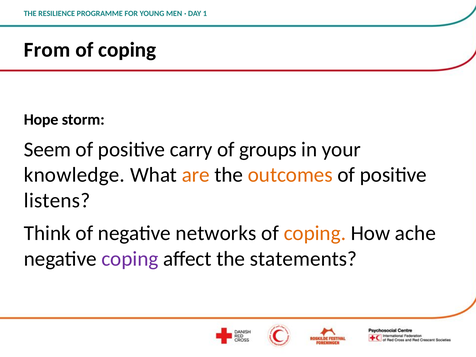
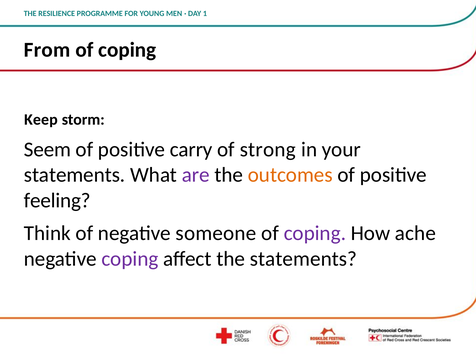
Hope: Hope -> Keep (41, 119)
groups: groups -> strong (268, 150)
knowledge: knowledge -> statements (75, 175)
are colour: orange -> purple (196, 175)
listens: listens -> feeling (57, 200)
networks: networks -> someone (216, 233)
coping colour: orange -> purple (315, 233)
